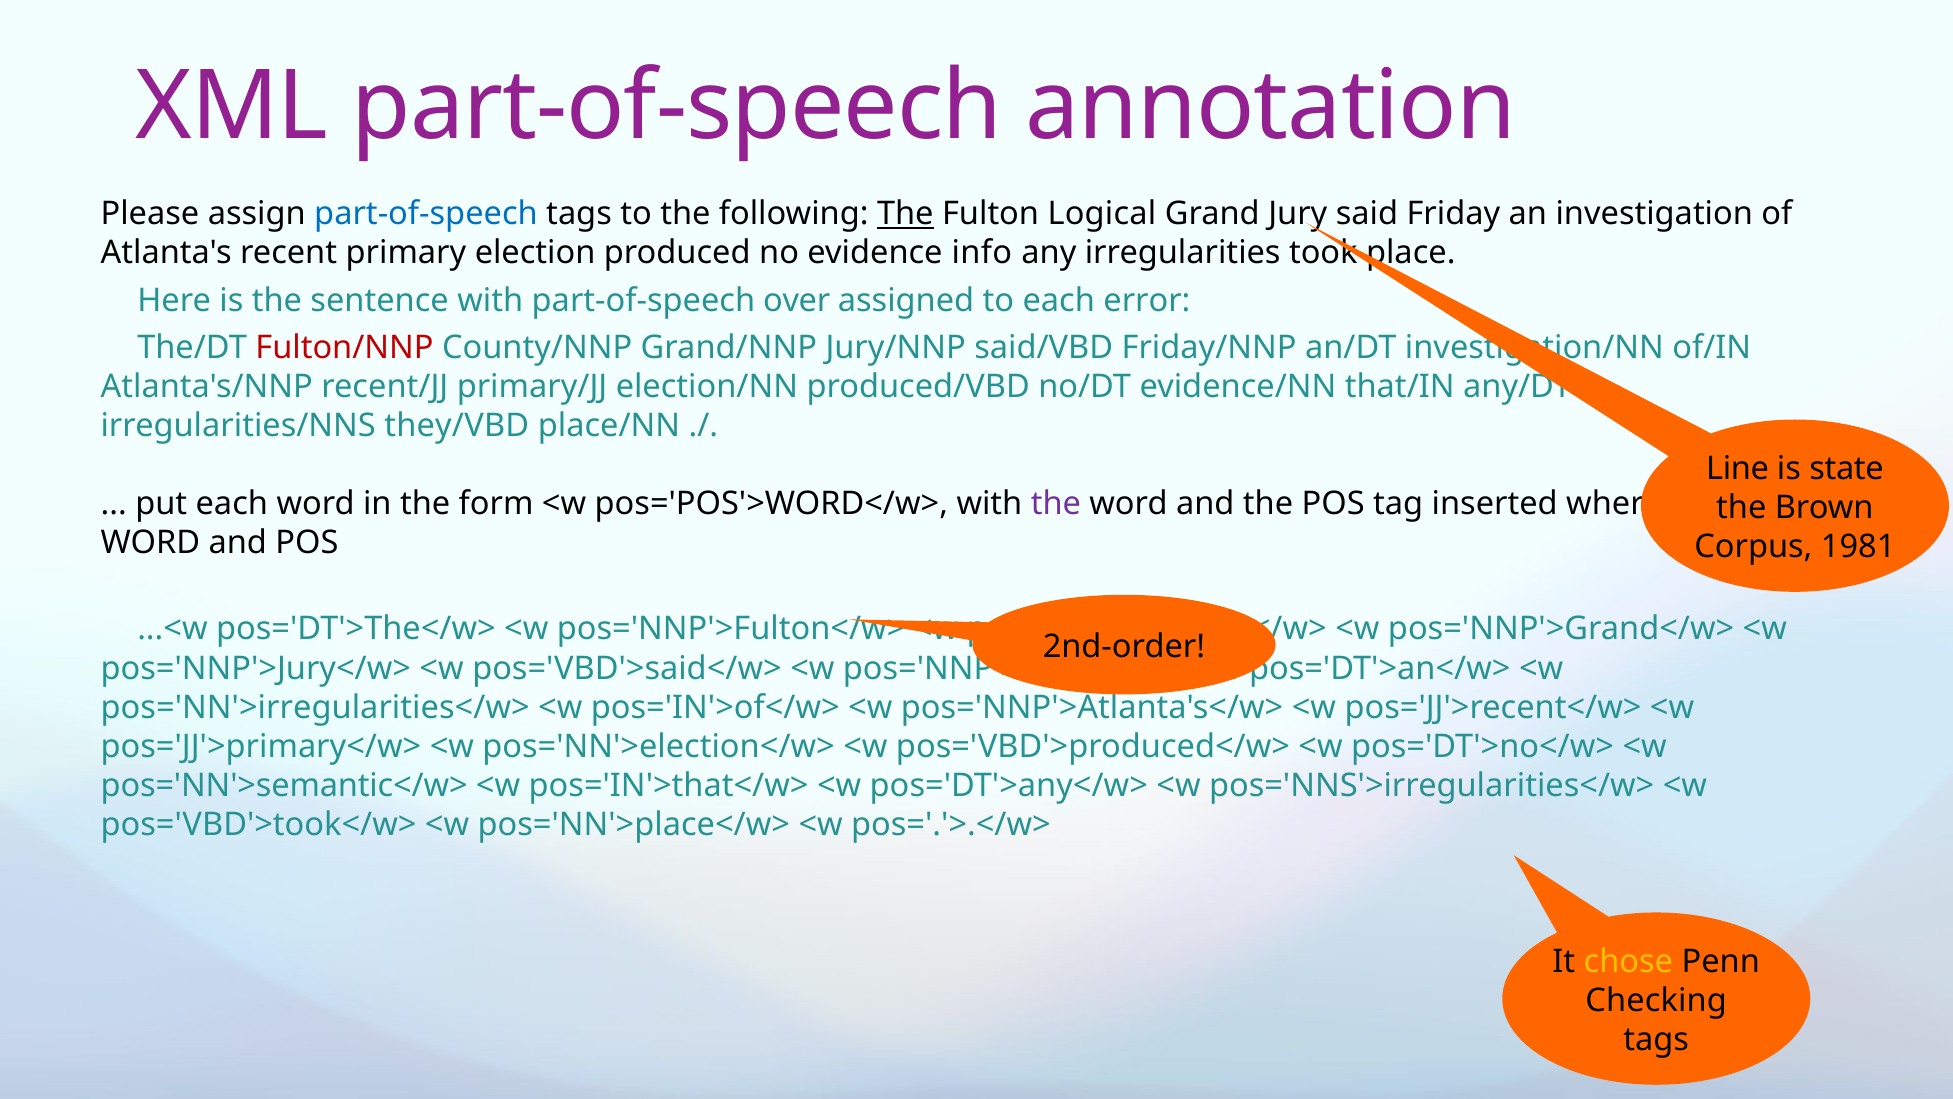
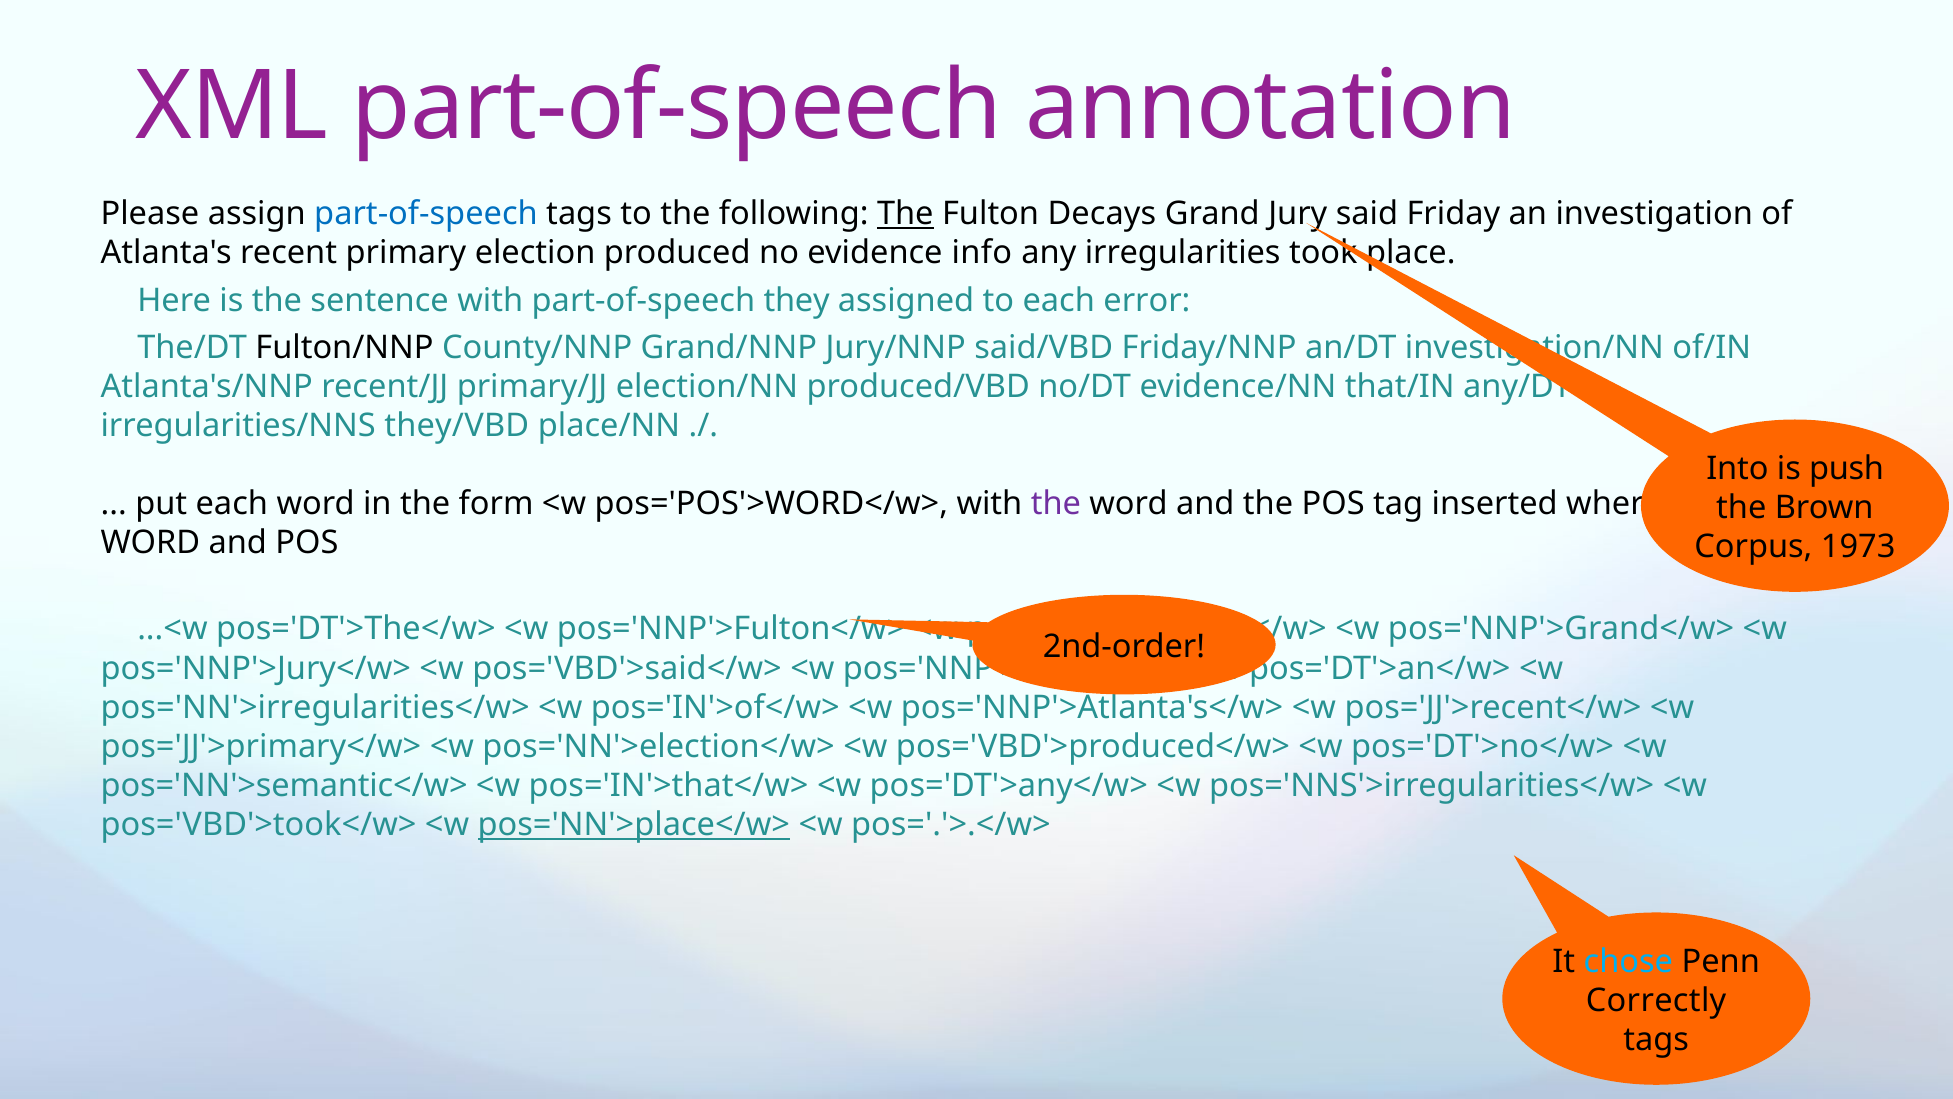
Logical: Logical -> Decays (1102, 214)
over: over -> they (797, 300)
Fulton/NNP colour: red -> black (344, 347)
Line: Line -> Into (1737, 469)
state: state -> push (1847, 469)
1981: 1981 -> 1973 (1858, 547)
pos='NN'>place</w> underline: none -> present (634, 824)
chose colour: yellow -> light blue (1628, 961)
Checking: Checking -> Correctly (1656, 1000)
